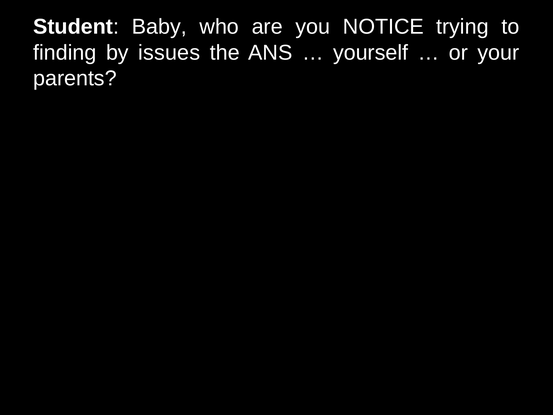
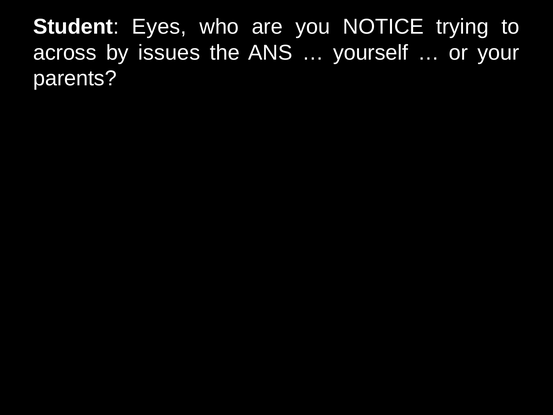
Baby: Baby -> Eyes (159, 27)
finding: finding -> across (65, 53)
